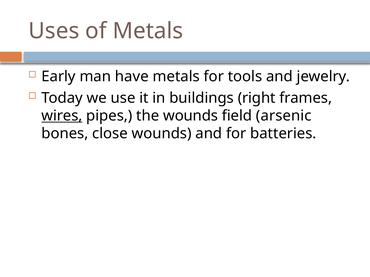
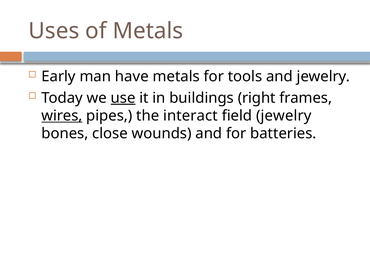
use underline: none -> present (123, 98)
the wounds: wounds -> interact (190, 116)
field arsenic: arsenic -> jewelry (284, 116)
